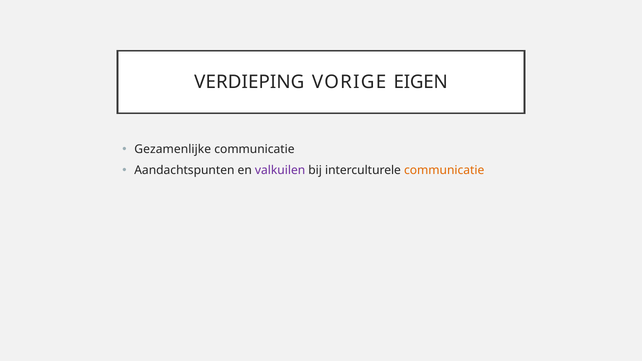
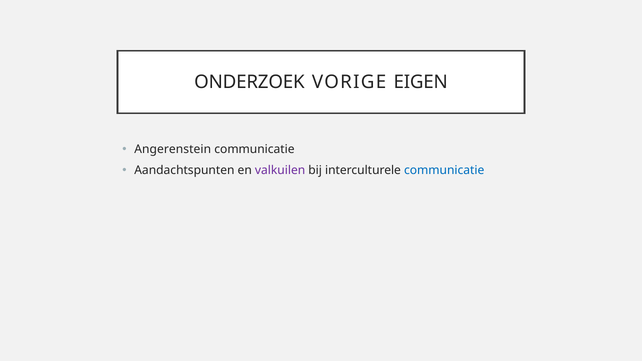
VERDIEPING: VERDIEPING -> ONDERZOEK (249, 82)
Gezamenlijke: Gezamenlijke -> Angerenstein (173, 149)
communicatie colour: orange -> blue (444, 171)
